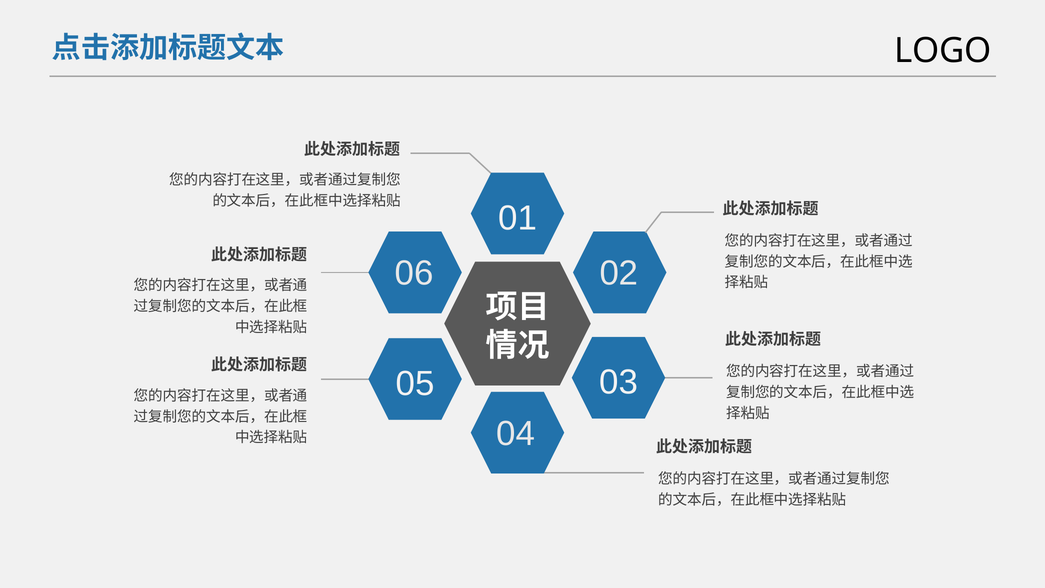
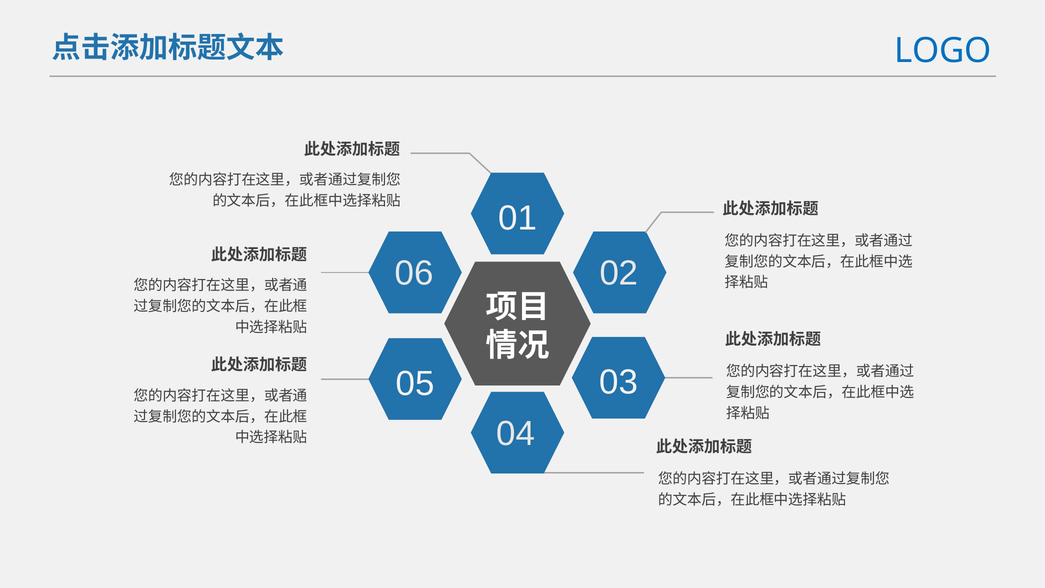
LOGO colour: black -> blue (943, 51)
